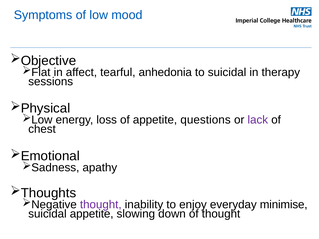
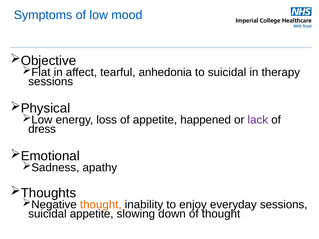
questions: questions -> happened (206, 120)
chest: chest -> dress (42, 129)
thought colour: purple -> orange (101, 205)
everyday minimise: minimise -> sessions (284, 205)
